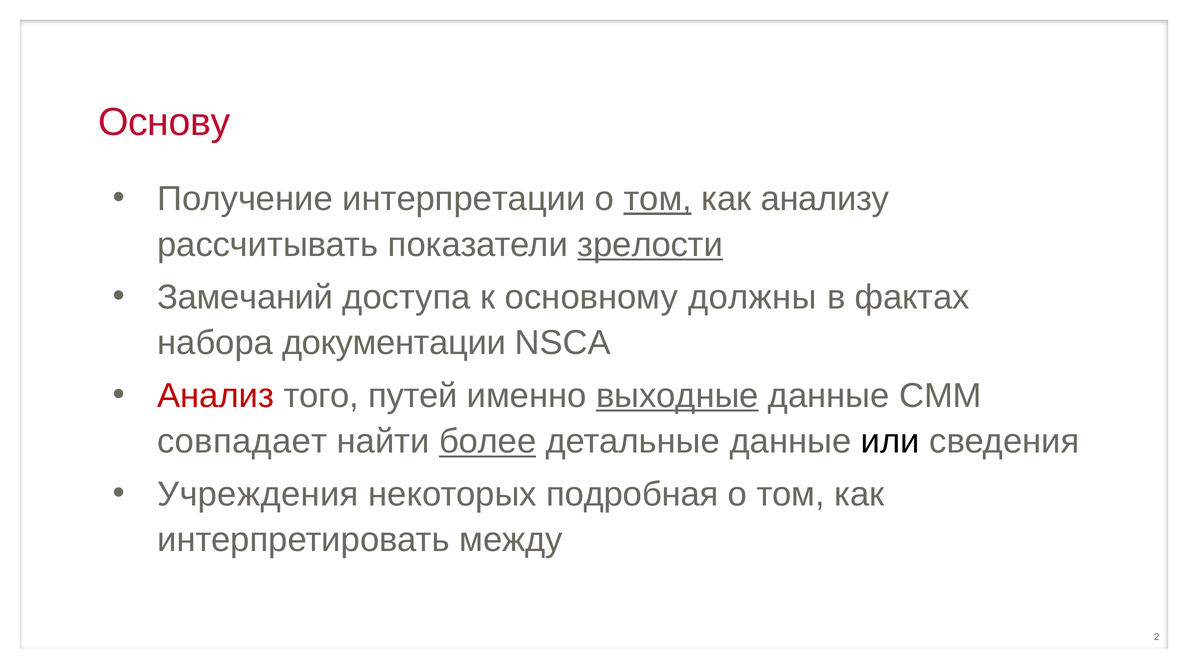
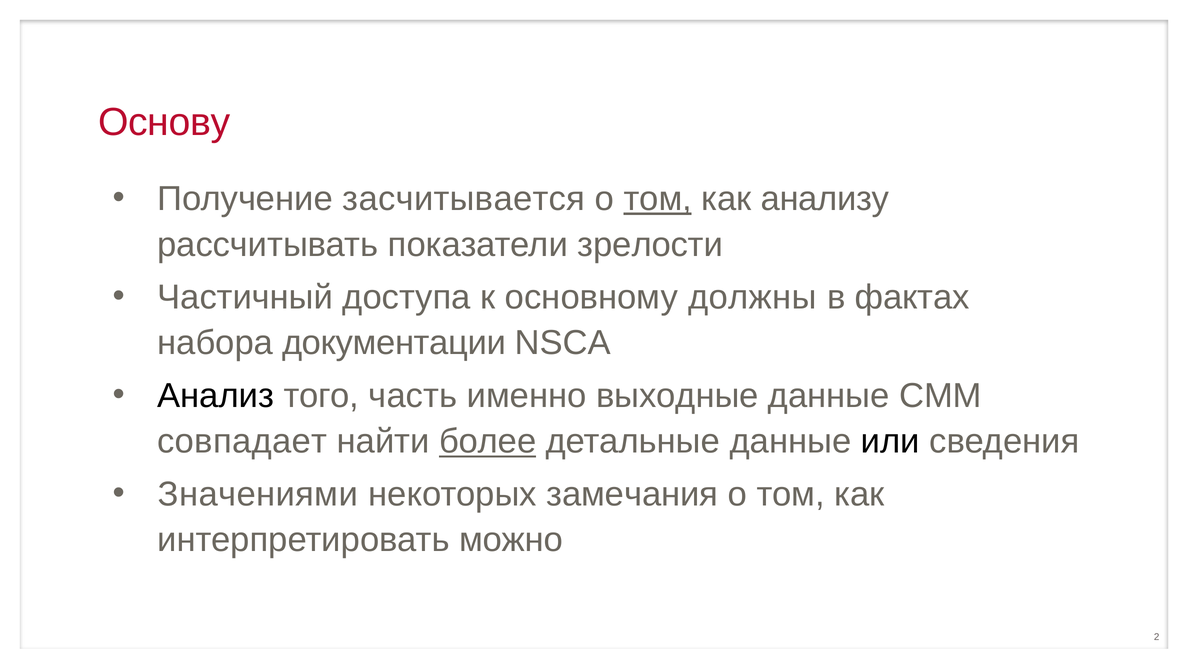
интерпретации: интерпретации -> засчитывается (464, 199)
зрелости underline: present -> none (650, 245)
Замечаний: Замечаний -> Частичный (245, 297)
Анализ colour: red -> black (216, 396)
путей: путей -> часть (413, 396)
выходные underline: present -> none (677, 396)
Учреждения: Учреждения -> Значениями (258, 494)
подробная: подробная -> замечания (632, 494)
между: между -> можно (511, 540)
